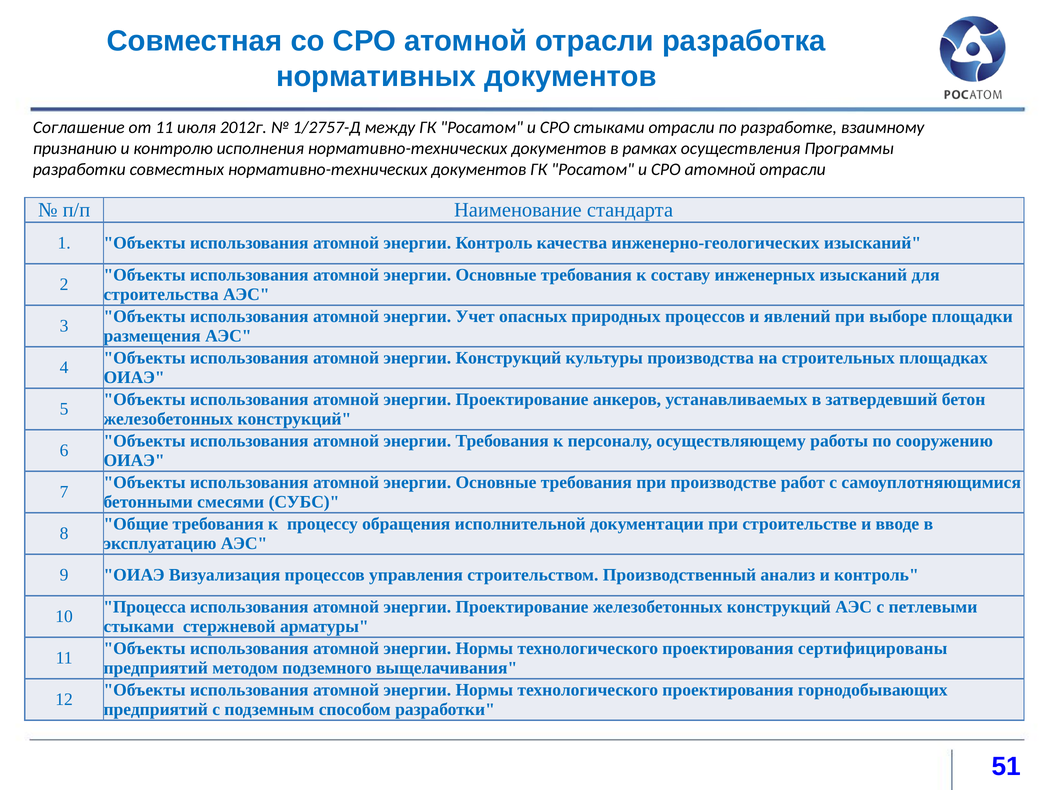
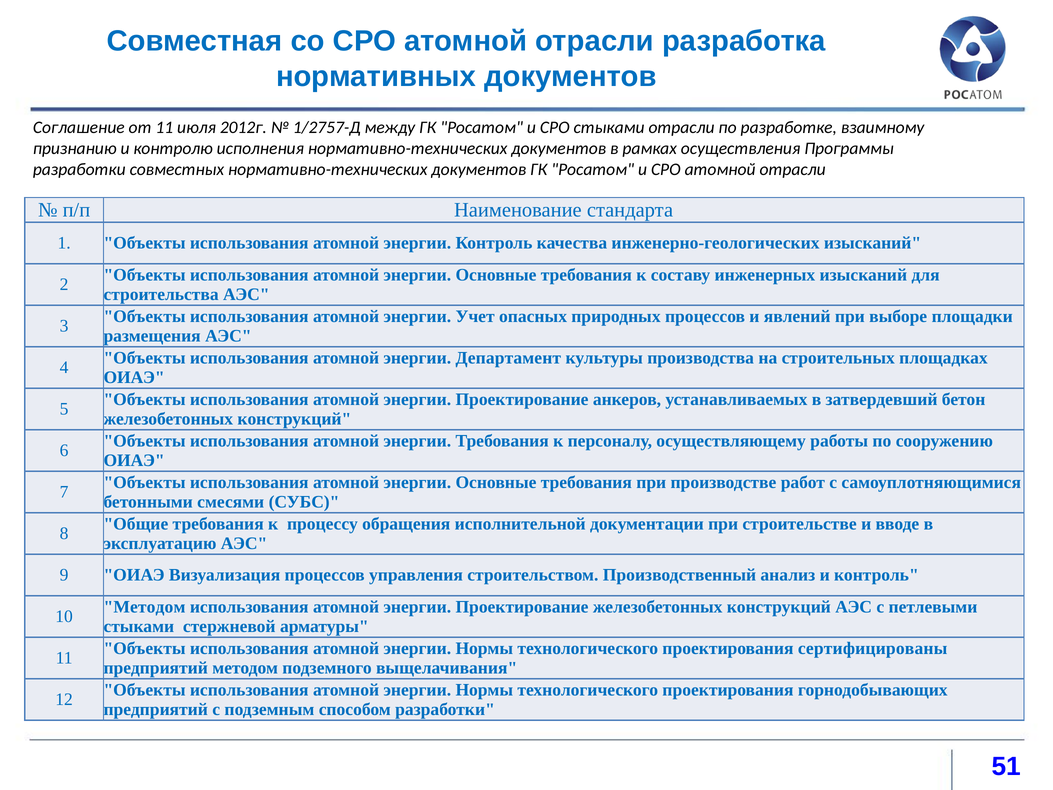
энергии Конструкций: Конструкций -> Департамент (508, 358)
Процесса: Процесса -> Методом (145, 607)
